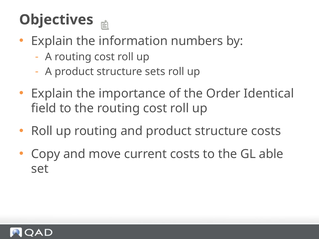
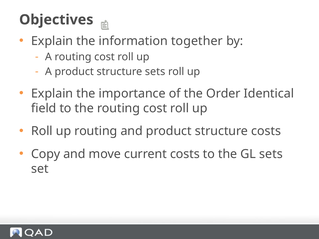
numbers: numbers -> together (197, 41)
GL able: able -> sets (271, 154)
